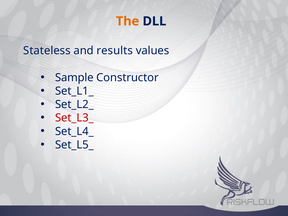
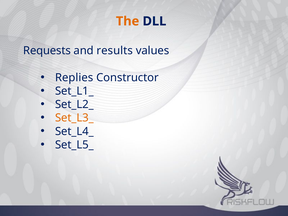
Stateless: Stateless -> Requests (47, 51)
Sample: Sample -> Replies (74, 78)
Set_L3_ colour: red -> orange (74, 118)
